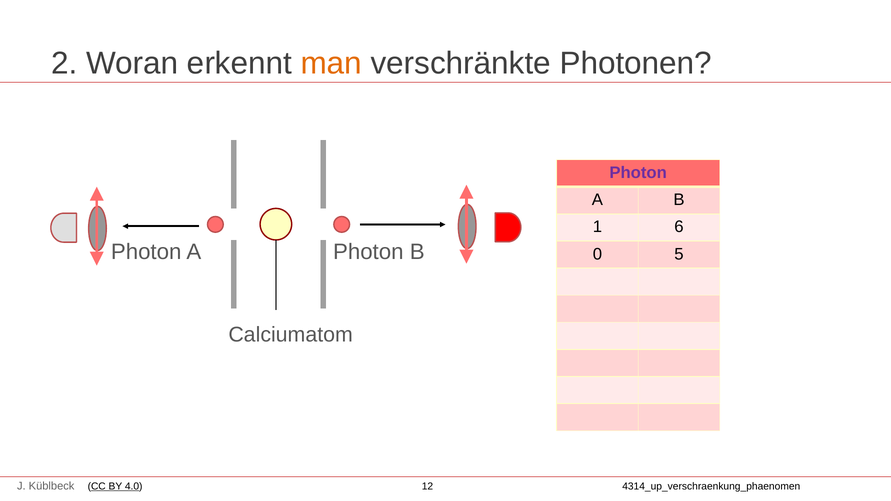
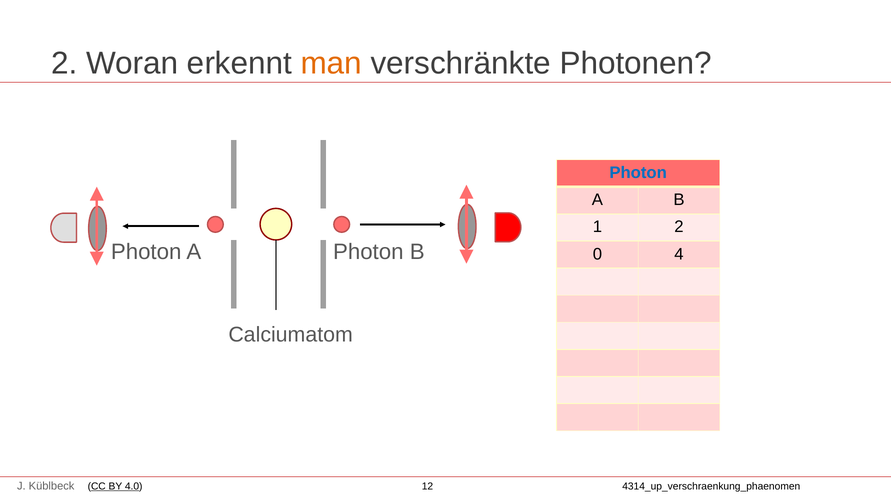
Photon colour: purple -> blue (638, 173)
1 6: 6 -> 2 (679, 227)
5: 5 -> 4 (679, 254)
